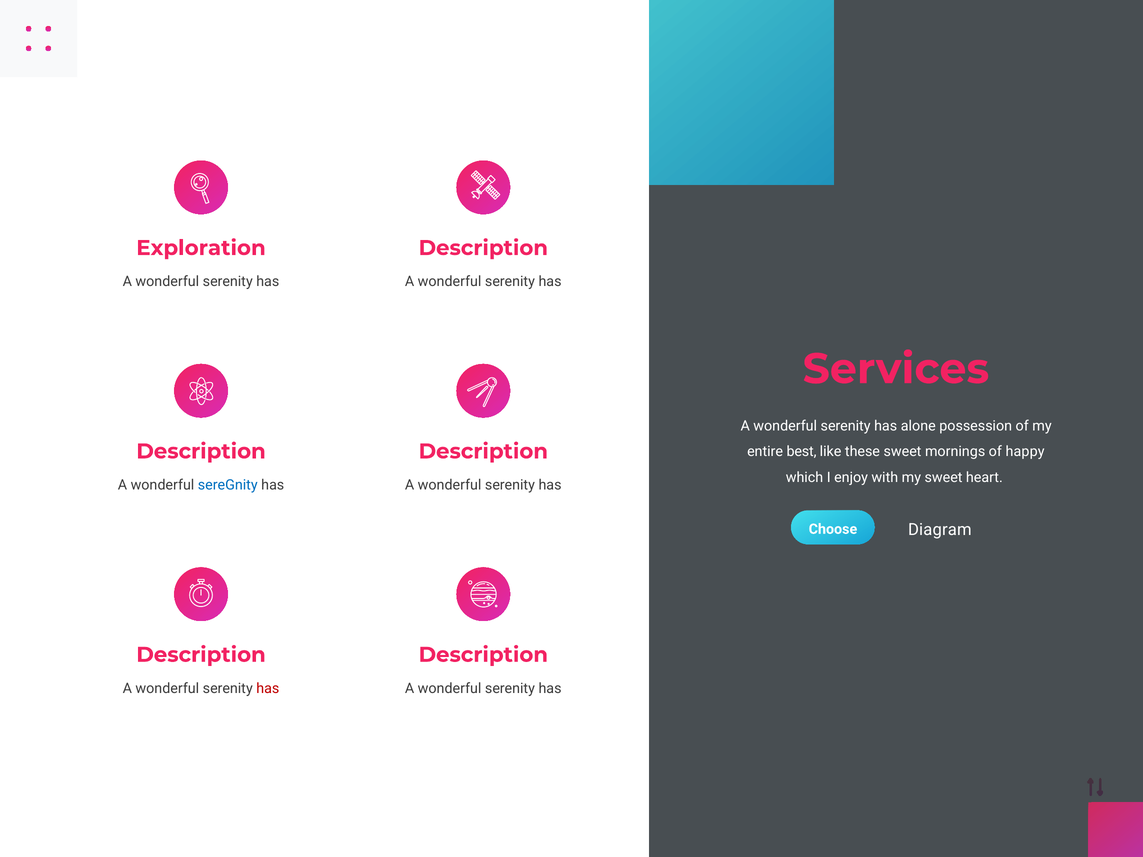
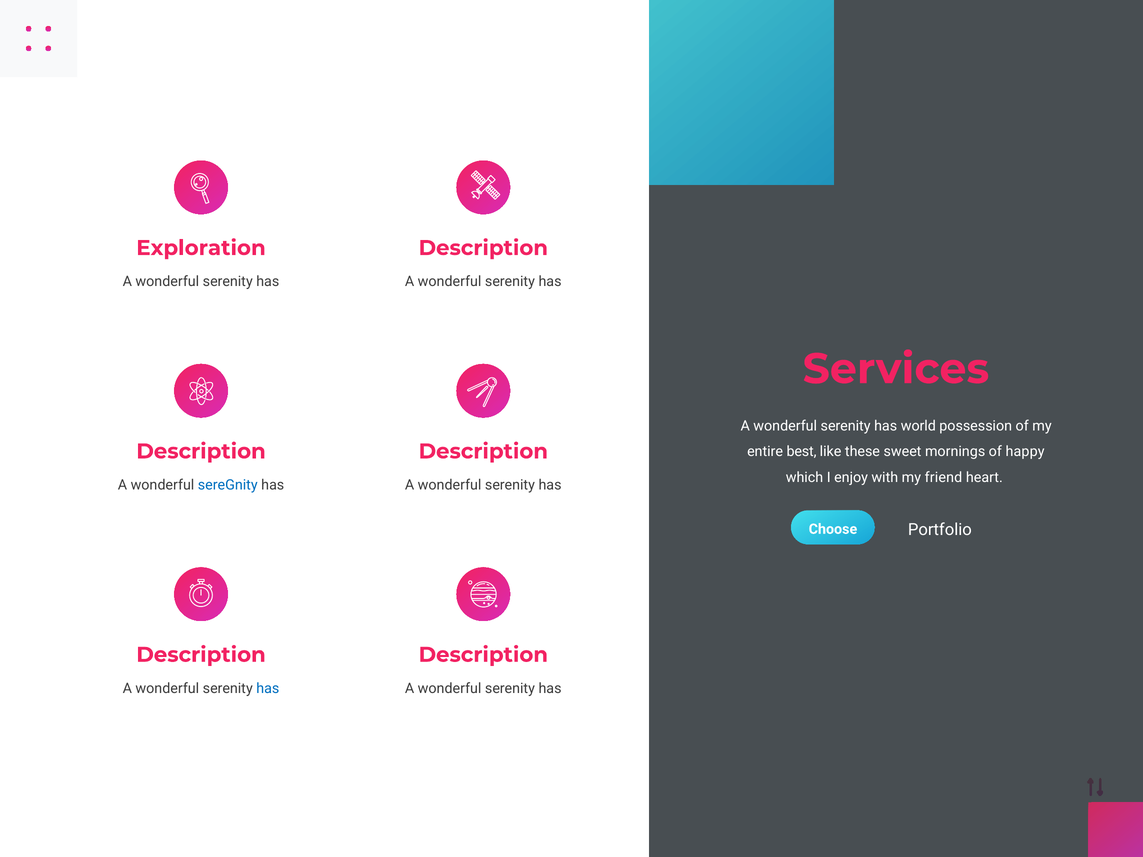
alone: alone -> world (918, 426)
my sweet: sweet -> friend (943, 478)
Diagram: Diagram -> Portfolio (940, 530)
has colour: red -> blue (268, 689)
